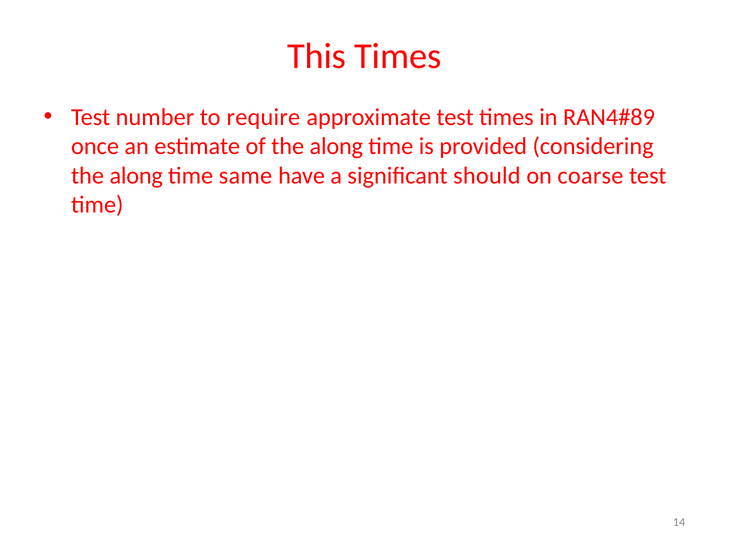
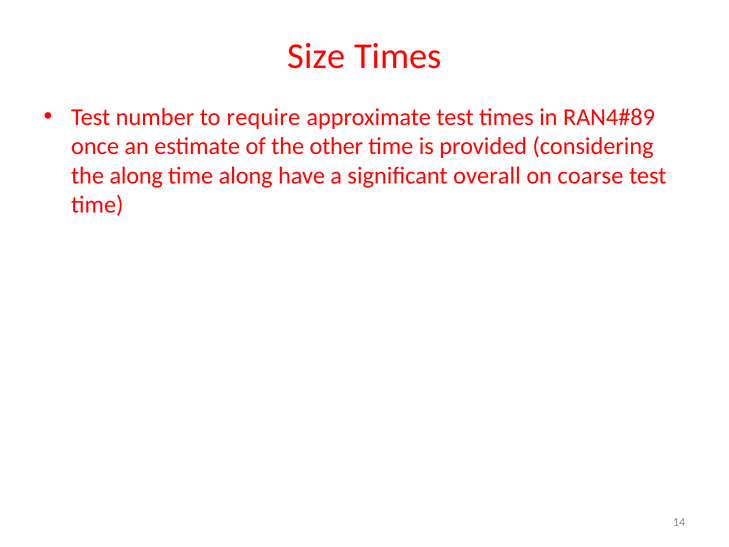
This: This -> Size (316, 56)
of the along: along -> other (336, 146)
time same: same -> along (246, 175)
should: should -> overall (487, 175)
